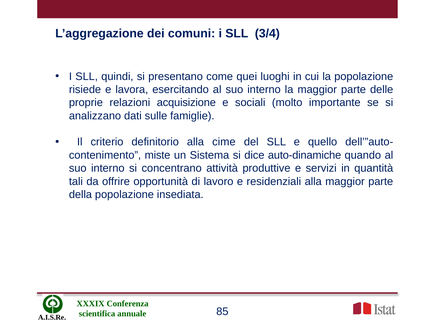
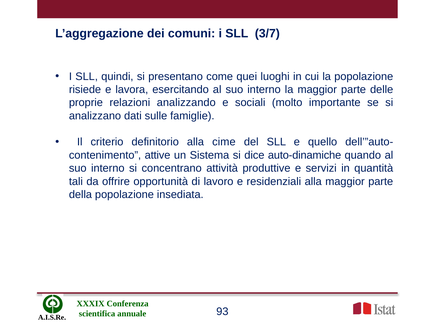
3/4: 3/4 -> 3/7 (267, 33)
acquisizione: acquisizione -> analizzando (186, 103)
miste: miste -> attive (158, 155)
85: 85 -> 93 (222, 311)
